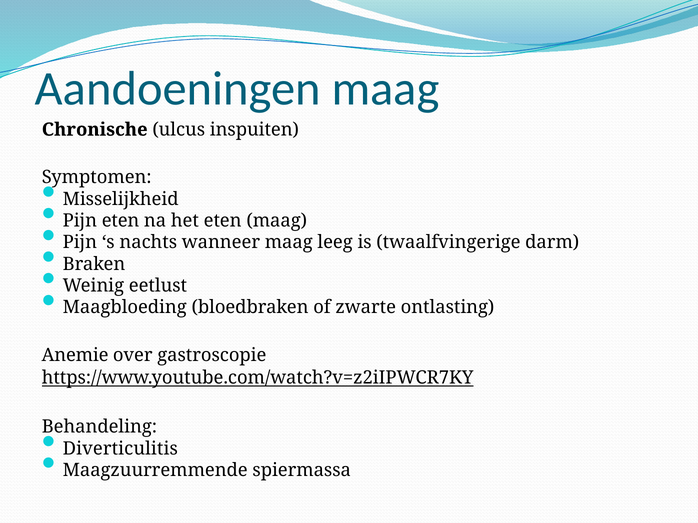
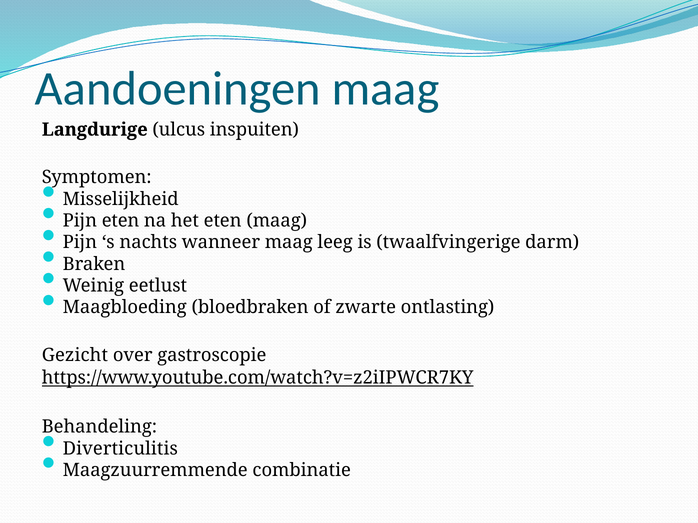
Chronische: Chronische -> Langdurige (95, 130)
Anemie: Anemie -> Gezicht (75, 355)
spiermassa: spiermassa -> combinatie (302, 471)
